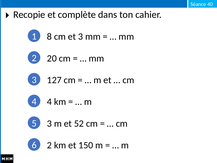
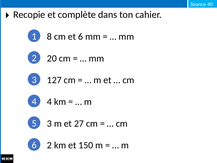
et 3: 3 -> 6 (81, 37)
52: 52 -> 27 (79, 123)
